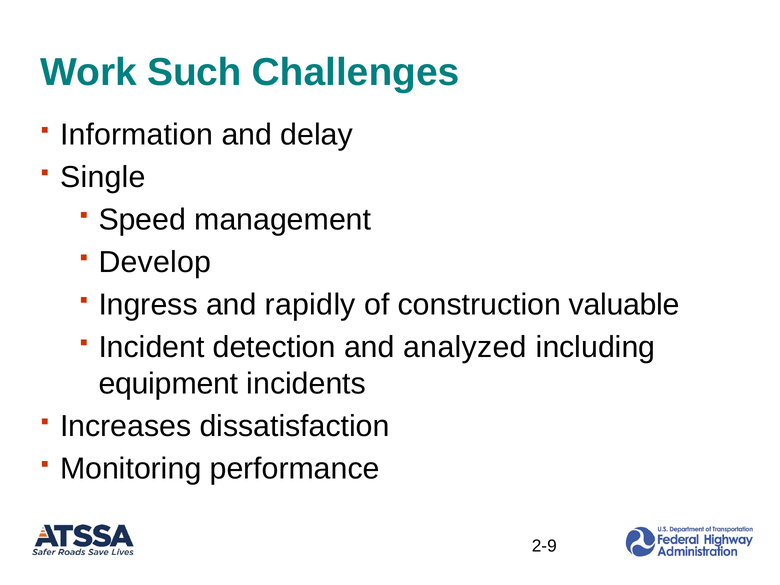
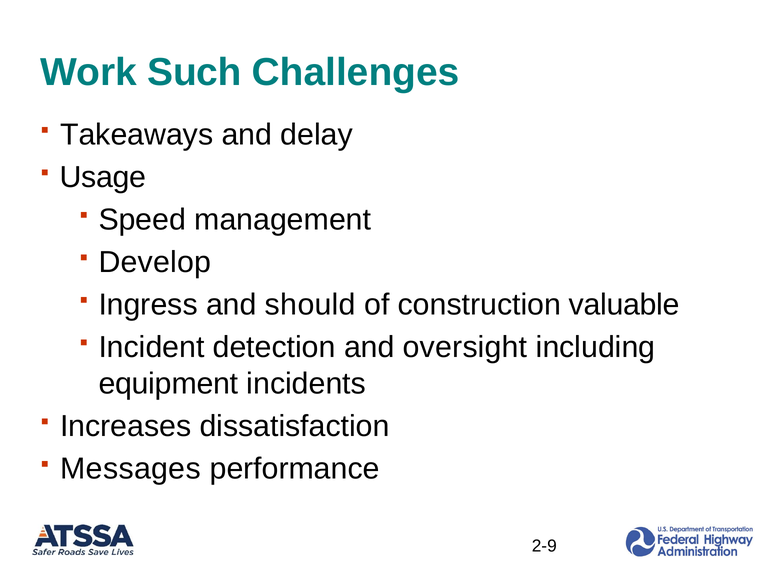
Information: Information -> Takeaways (137, 135)
Single: Single -> Usage (103, 177)
rapidly: rapidly -> should (310, 305)
analyzed: analyzed -> oversight (465, 347)
Monitoring: Monitoring -> Messages (131, 469)
